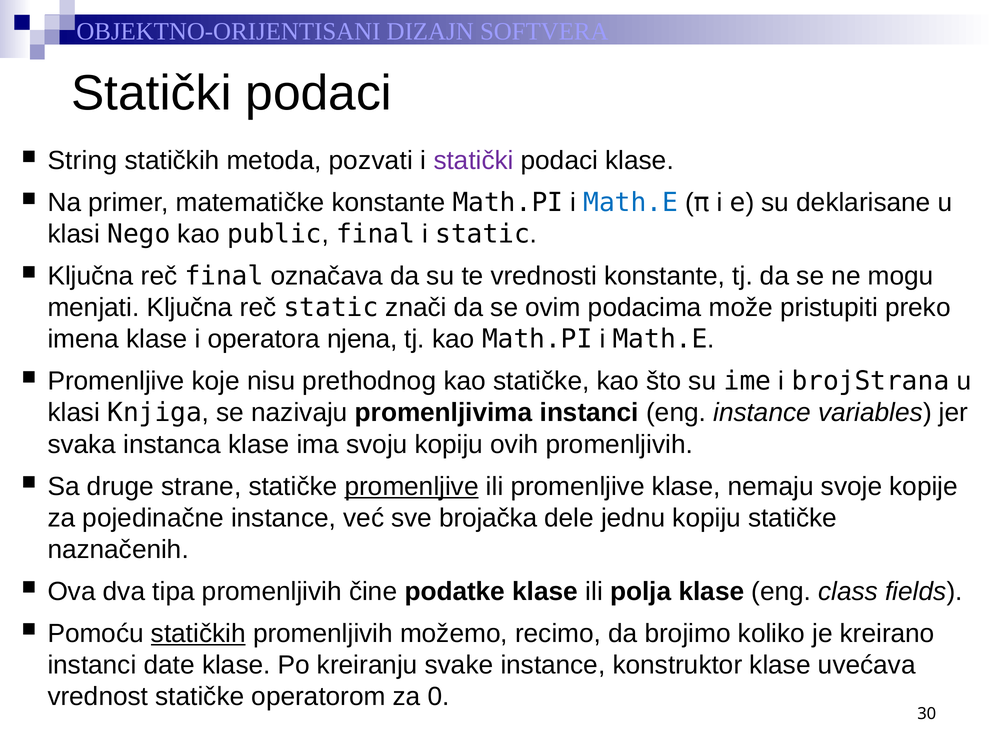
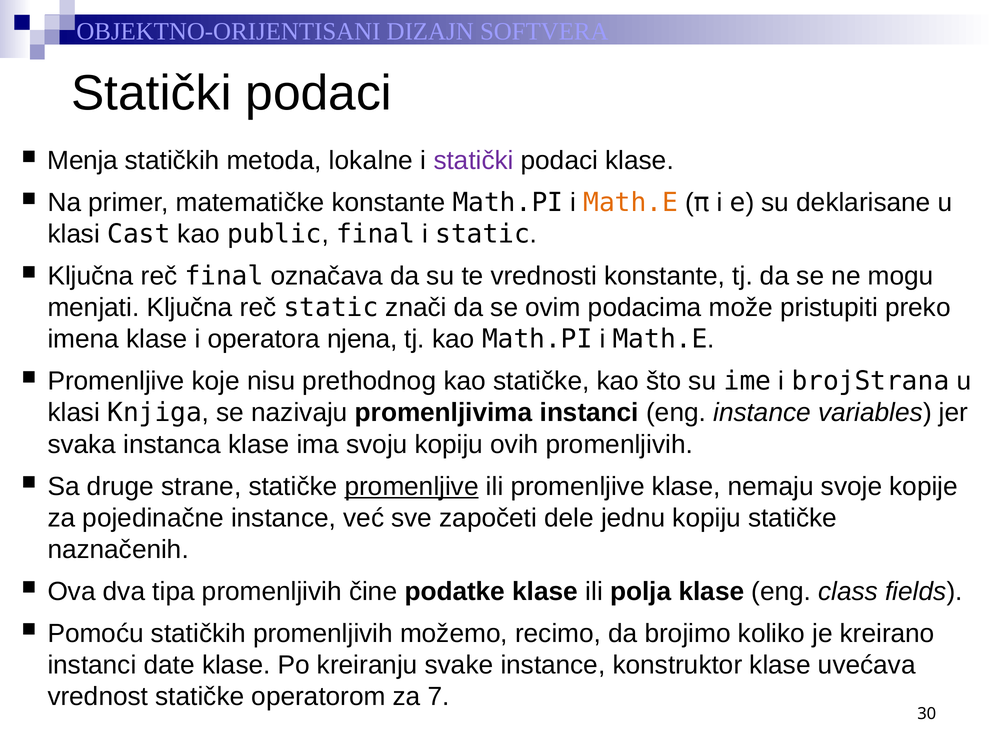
String: String -> Menja (83, 161)
pozvati: pozvati -> lokalne (371, 161)
Math.E colour: blue -> orange (631, 203)
Nego: Nego -> Cast (139, 234)
brojačka: brojačka -> započeti (488, 518)
statičkih underline: present -> none (198, 634)
0: 0 -> 7 (439, 697)
